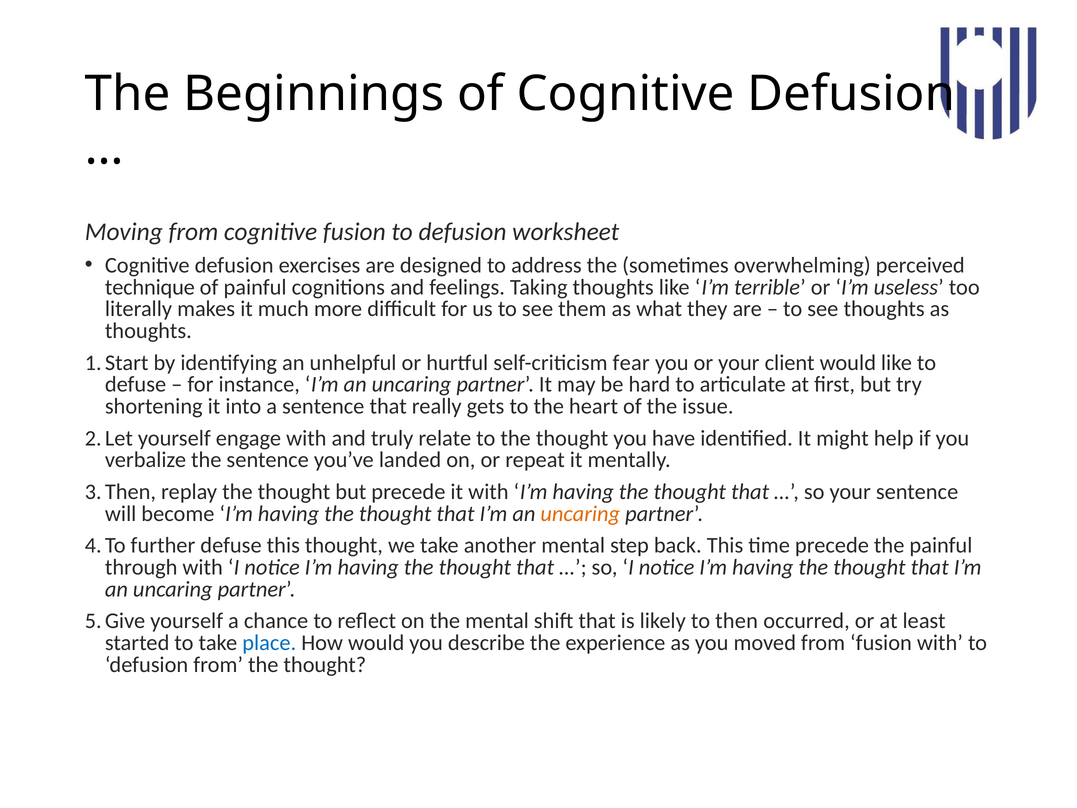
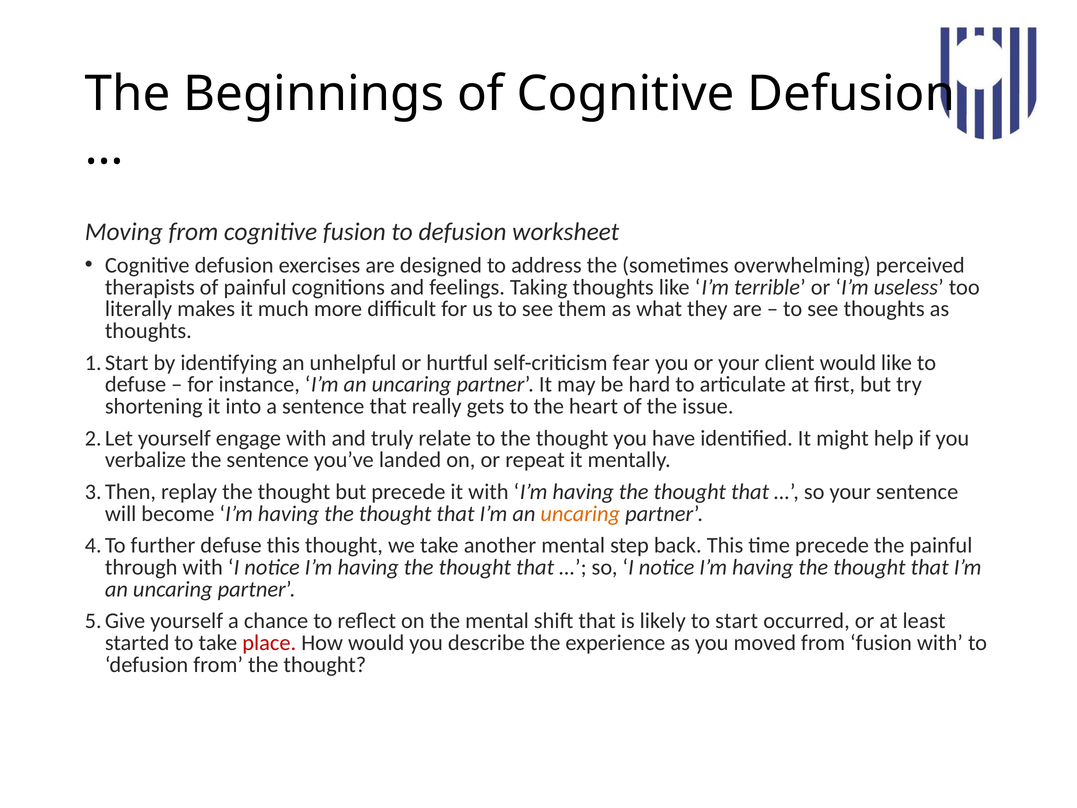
technique: technique -> therapists (150, 287)
then: then -> start (737, 621)
place colour: blue -> red (269, 643)
